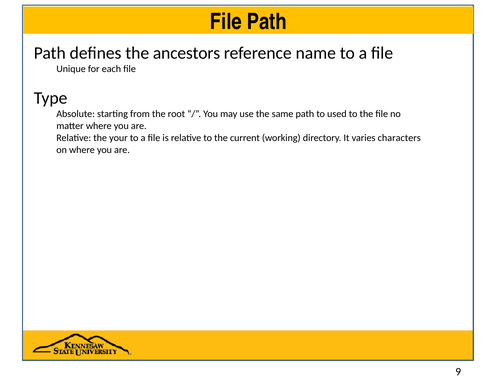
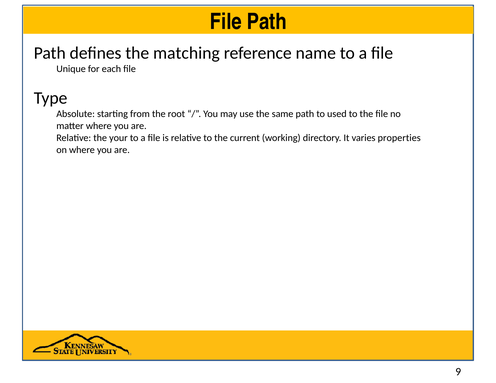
ancestors: ancestors -> matching (186, 53)
characters: characters -> properties (399, 138)
